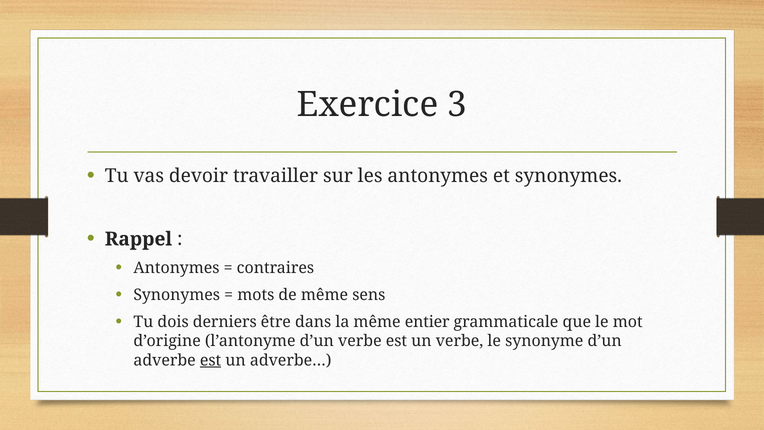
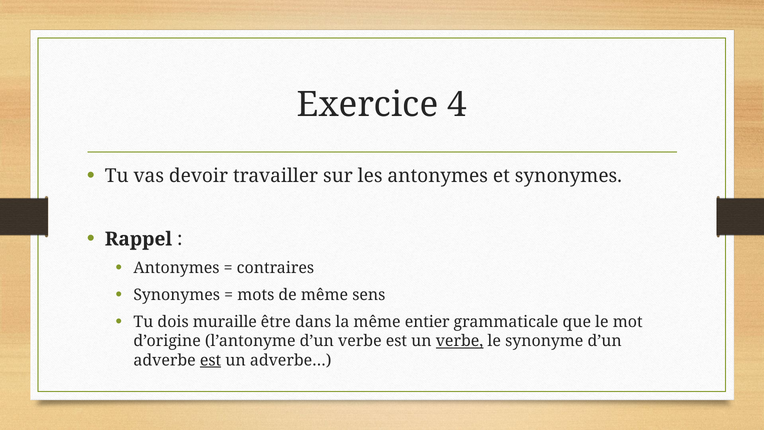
3: 3 -> 4 (457, 105)
derniers: derniers -> muraille (225, 322)
verbe underline: none -> present (460, 341)
